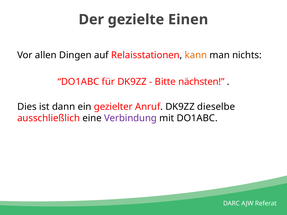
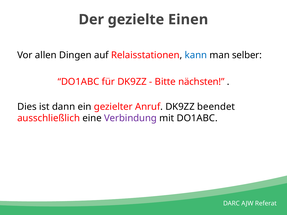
kann colour: orange -> blue (196, 55)
nichts: nichts -> selber (247, 55)
dieselbe: dieselbe -> beendet (216, 107)
